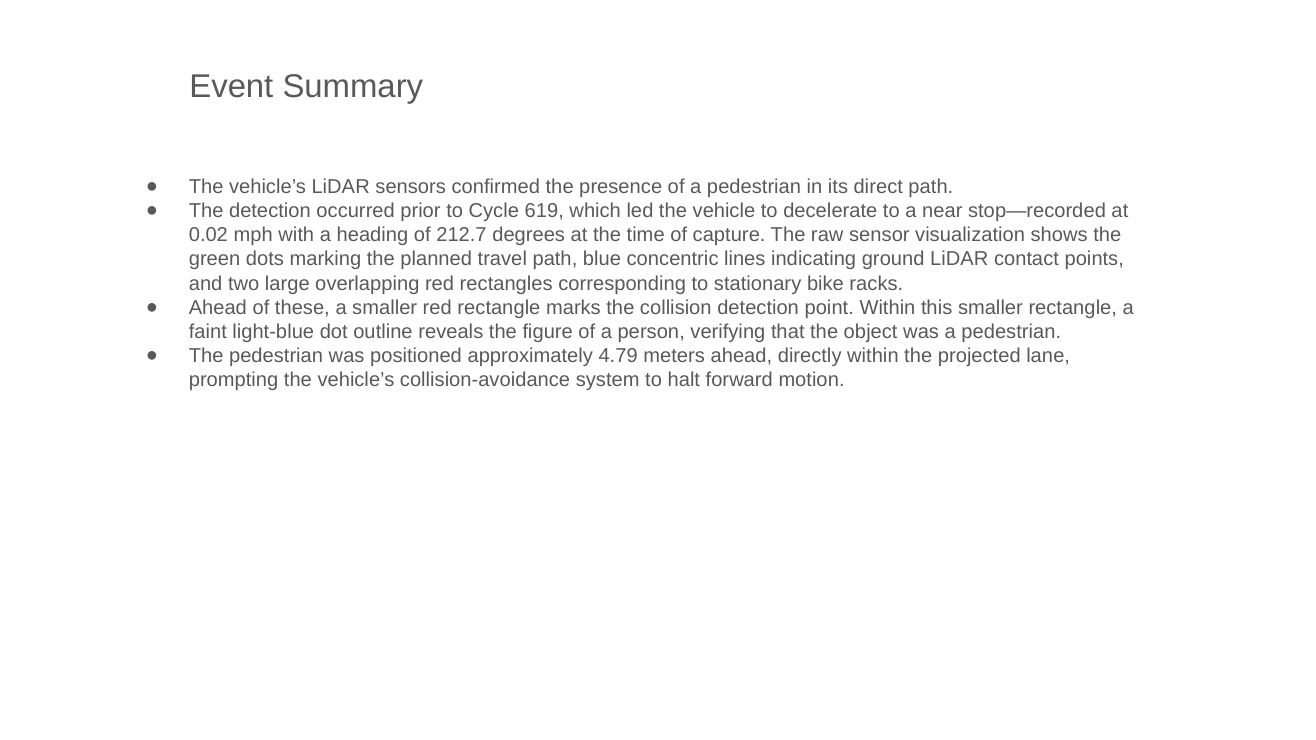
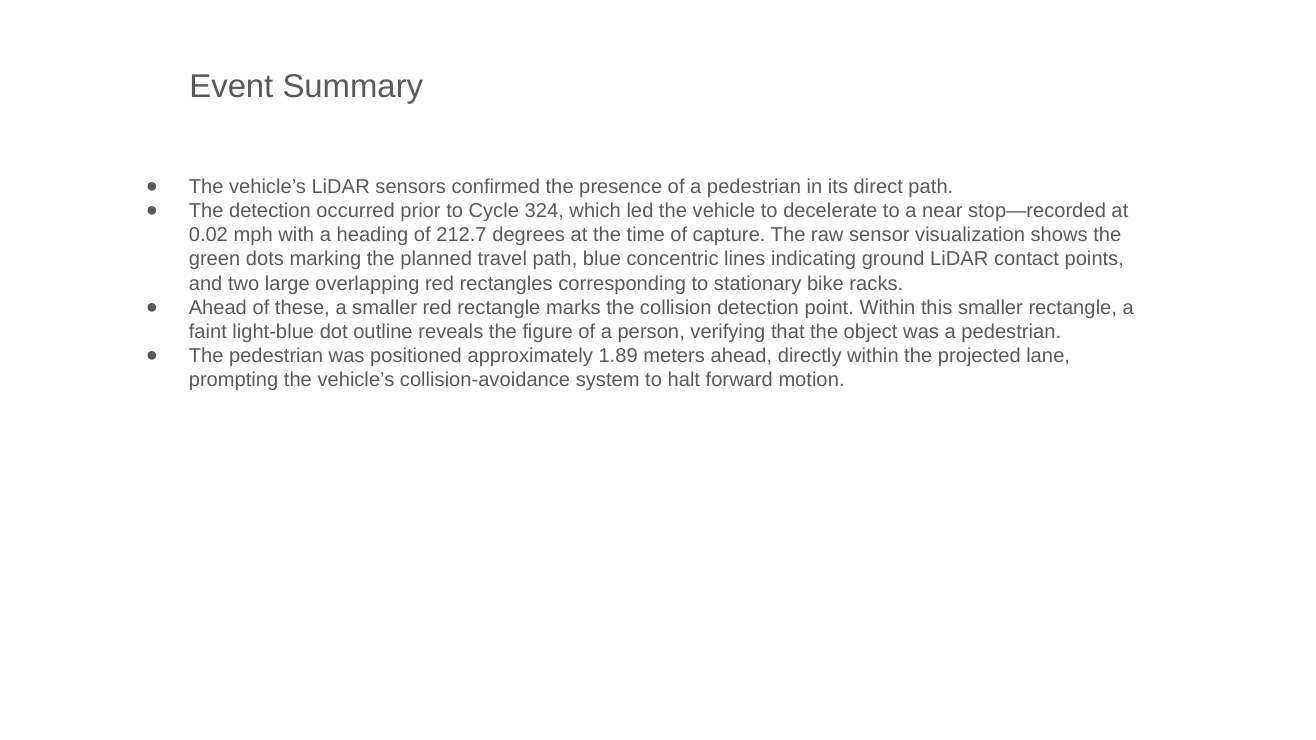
619: 619 -> 324 (544, 211)
4.79: 4.79 -> 1.89 (618, 356)
